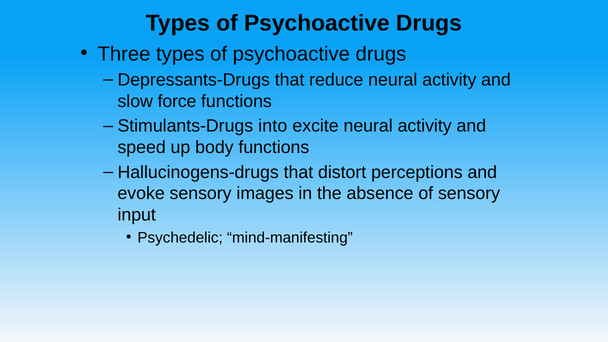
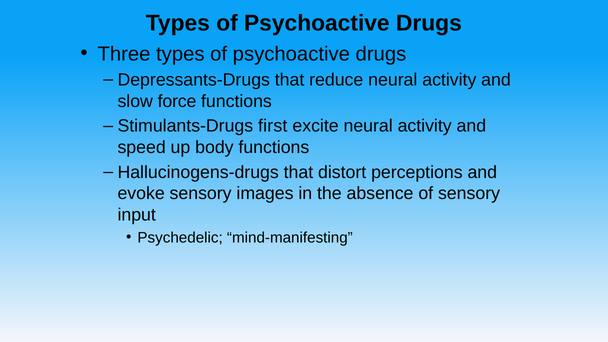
into: into -> first (273, 126)
